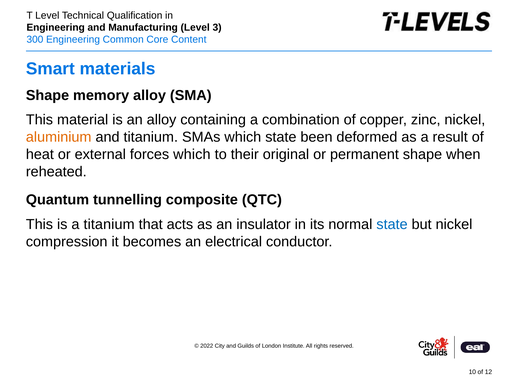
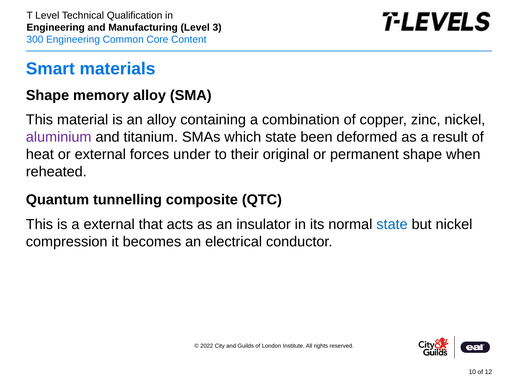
aluminium colour: orange -> purple (59, 137)
forces which: which -> under (192, 154)
a titanium: titanium -> external (109, 224)
